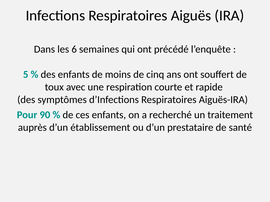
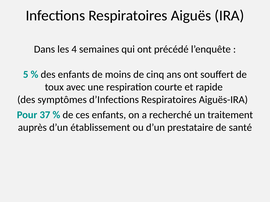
6: 6 -> 4 (74, 49)
90: 90 -> 37 (45, 115)
